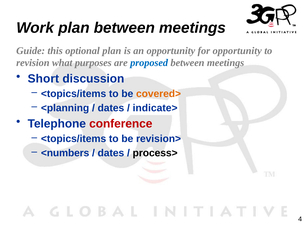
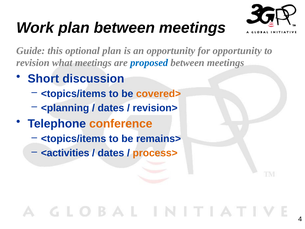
what purposes: purposes -> meetings (93, 63)
indicate>: indicate> -> revision> (155, 108)
conference colour: red -> orange (121, 124)
revision>: revision> -> remains> (159, 139)
<numbers: <numbers -> <activities (65, 153)
process> colour: black -> orange (155, 153)
